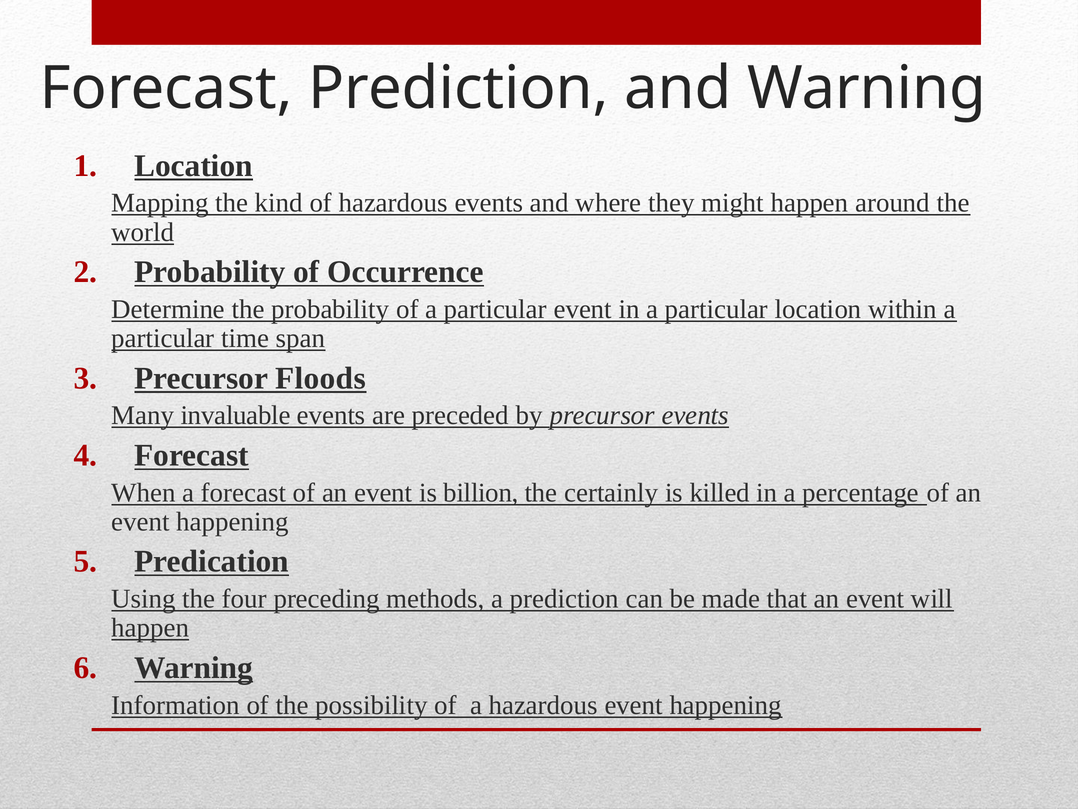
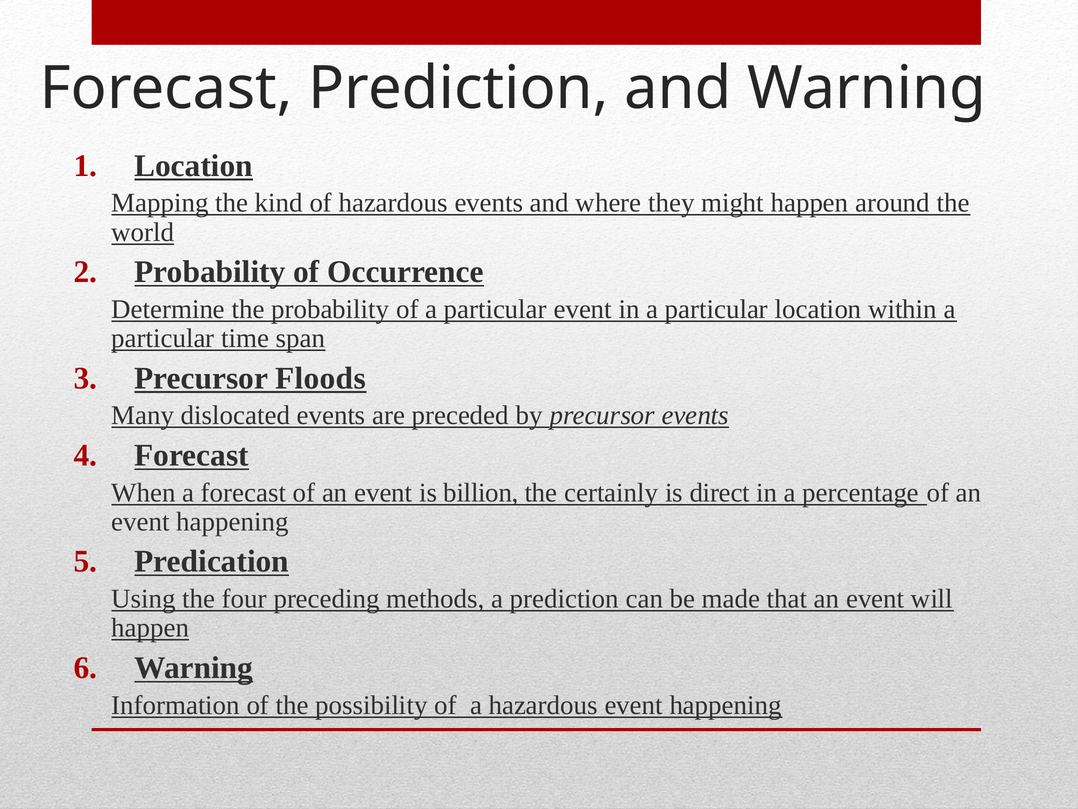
invaluable: invaluable -> dislocated (235, 415)
killed: killed -> direct (720, 492)
